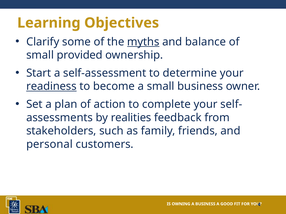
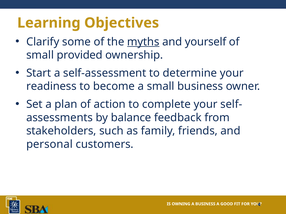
balance: balance -> yourself (206, 42)
readiness underline: present -> none (51, 87)
realities: realities -> balance (131, 118)
